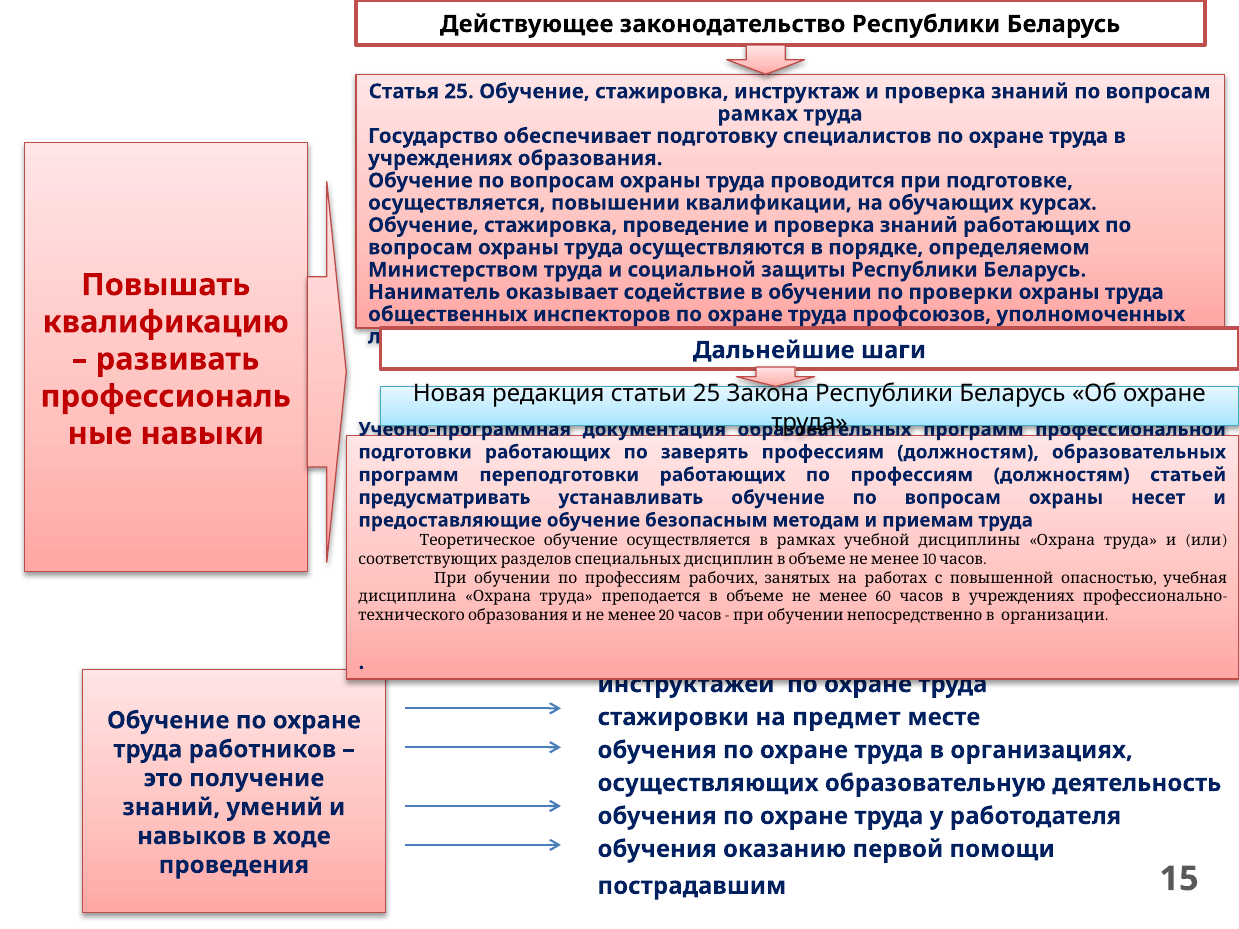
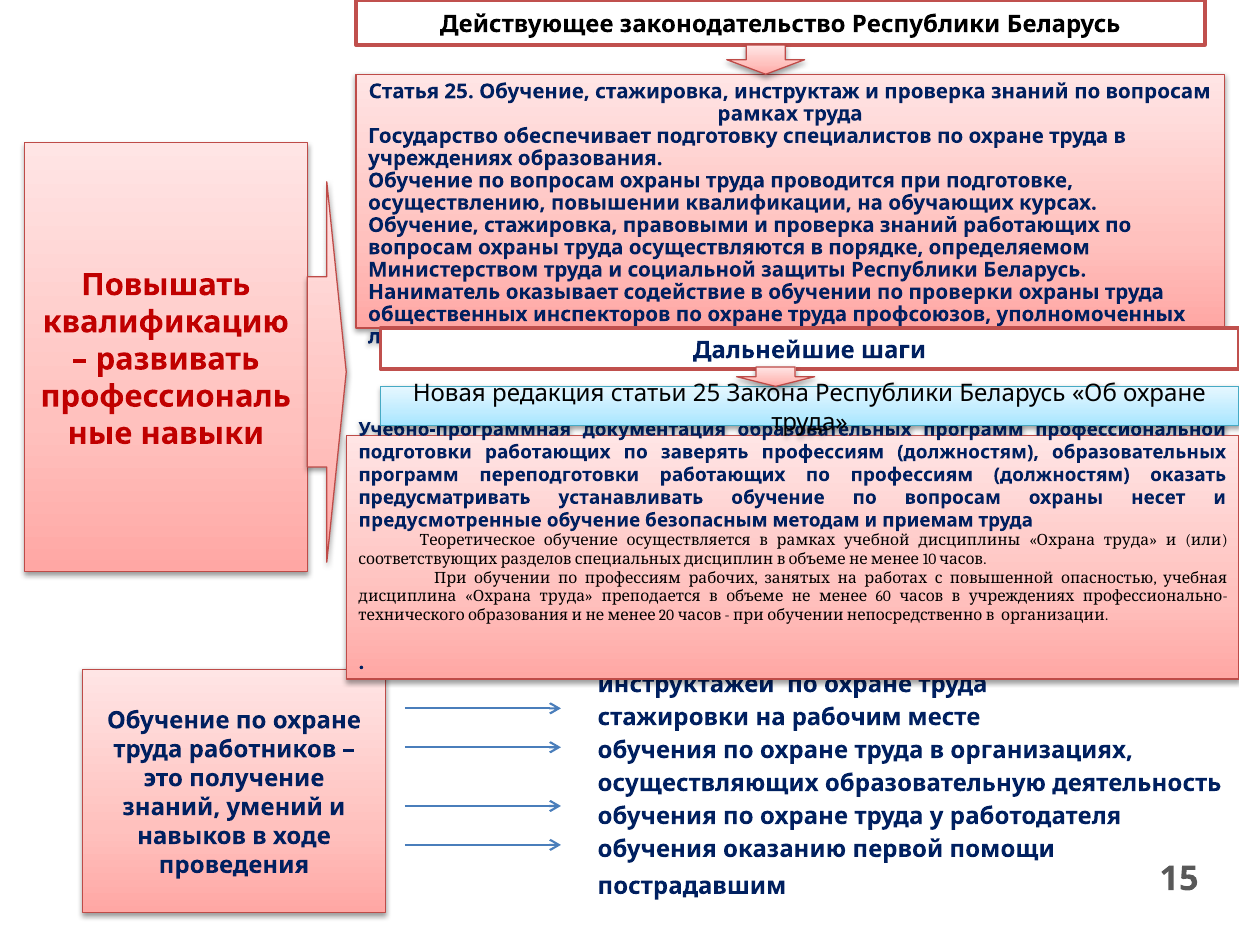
осуществляется: осуществляется -> осуществлению (457, 203)
проведение: проведение -> правовыми (686, 225)
статьей: статьей -> оказать (1188, 475)
предоставляющие: предоставляющие -> предусмотренные (450, 520)
предмет: предмет -> рабочим (847, 717)
